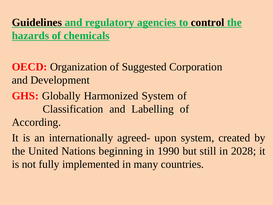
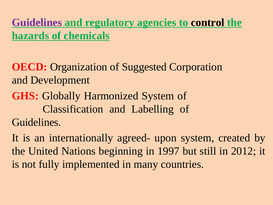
Guidelines colour: black -> purple (37, 22)
According: According -> Guidelines (36, 122)
1990: 1990 -> 1997 (168, 151)
2028: 2028 -> 2012 (244, 151)
